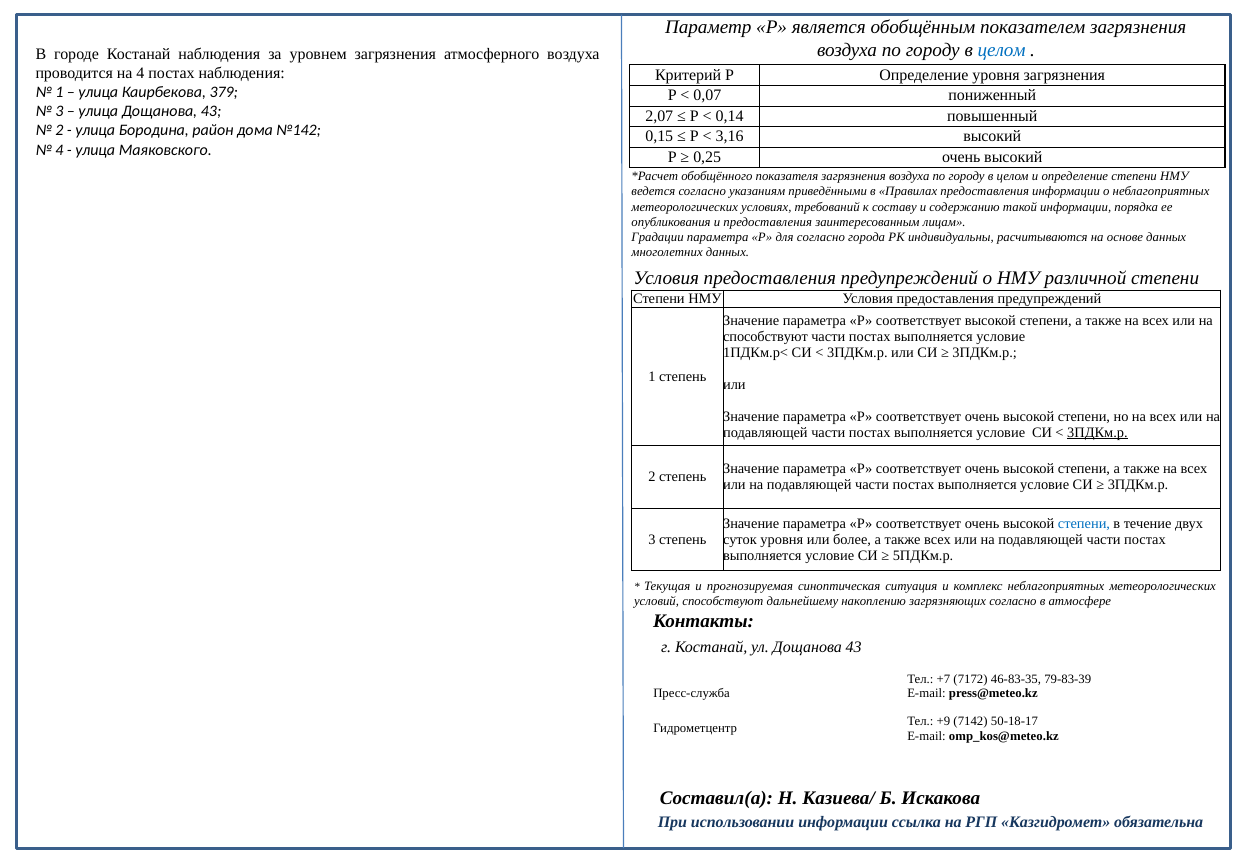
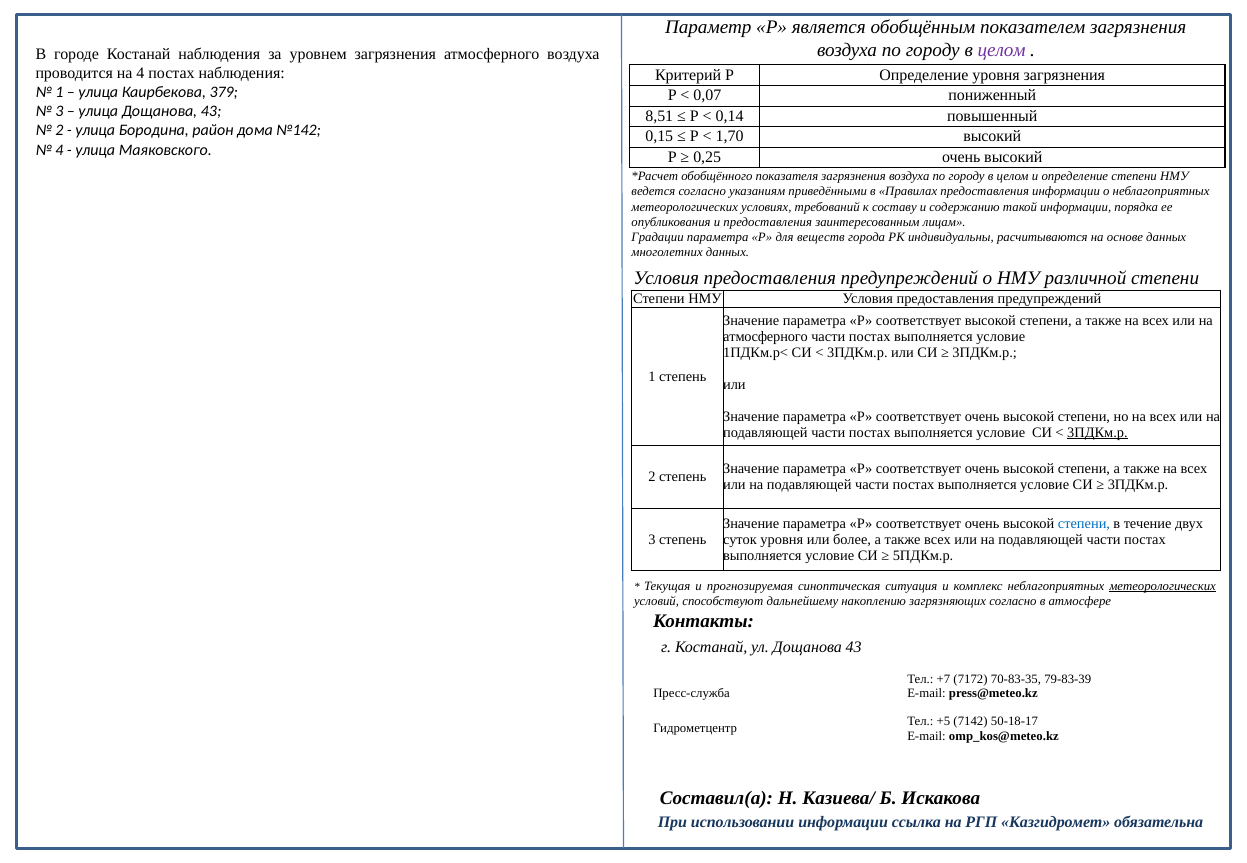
целом colour: blue -> purple (1002, 50)
2,07: 2,07 -> 8,51 (659, 116)
3,16: 3,16 -> 1,70 (730, 137)
для согласно: согласно -> веществ (821, 238)
способствуют: способствуют -> атмосферного (766, 337)
метеорологических underline: none -> present (1163, 586)
46-83-35: 46-83-35 -> 70-83-35 (1016, 680)
+9: +9 -> +5 (943, 722)
